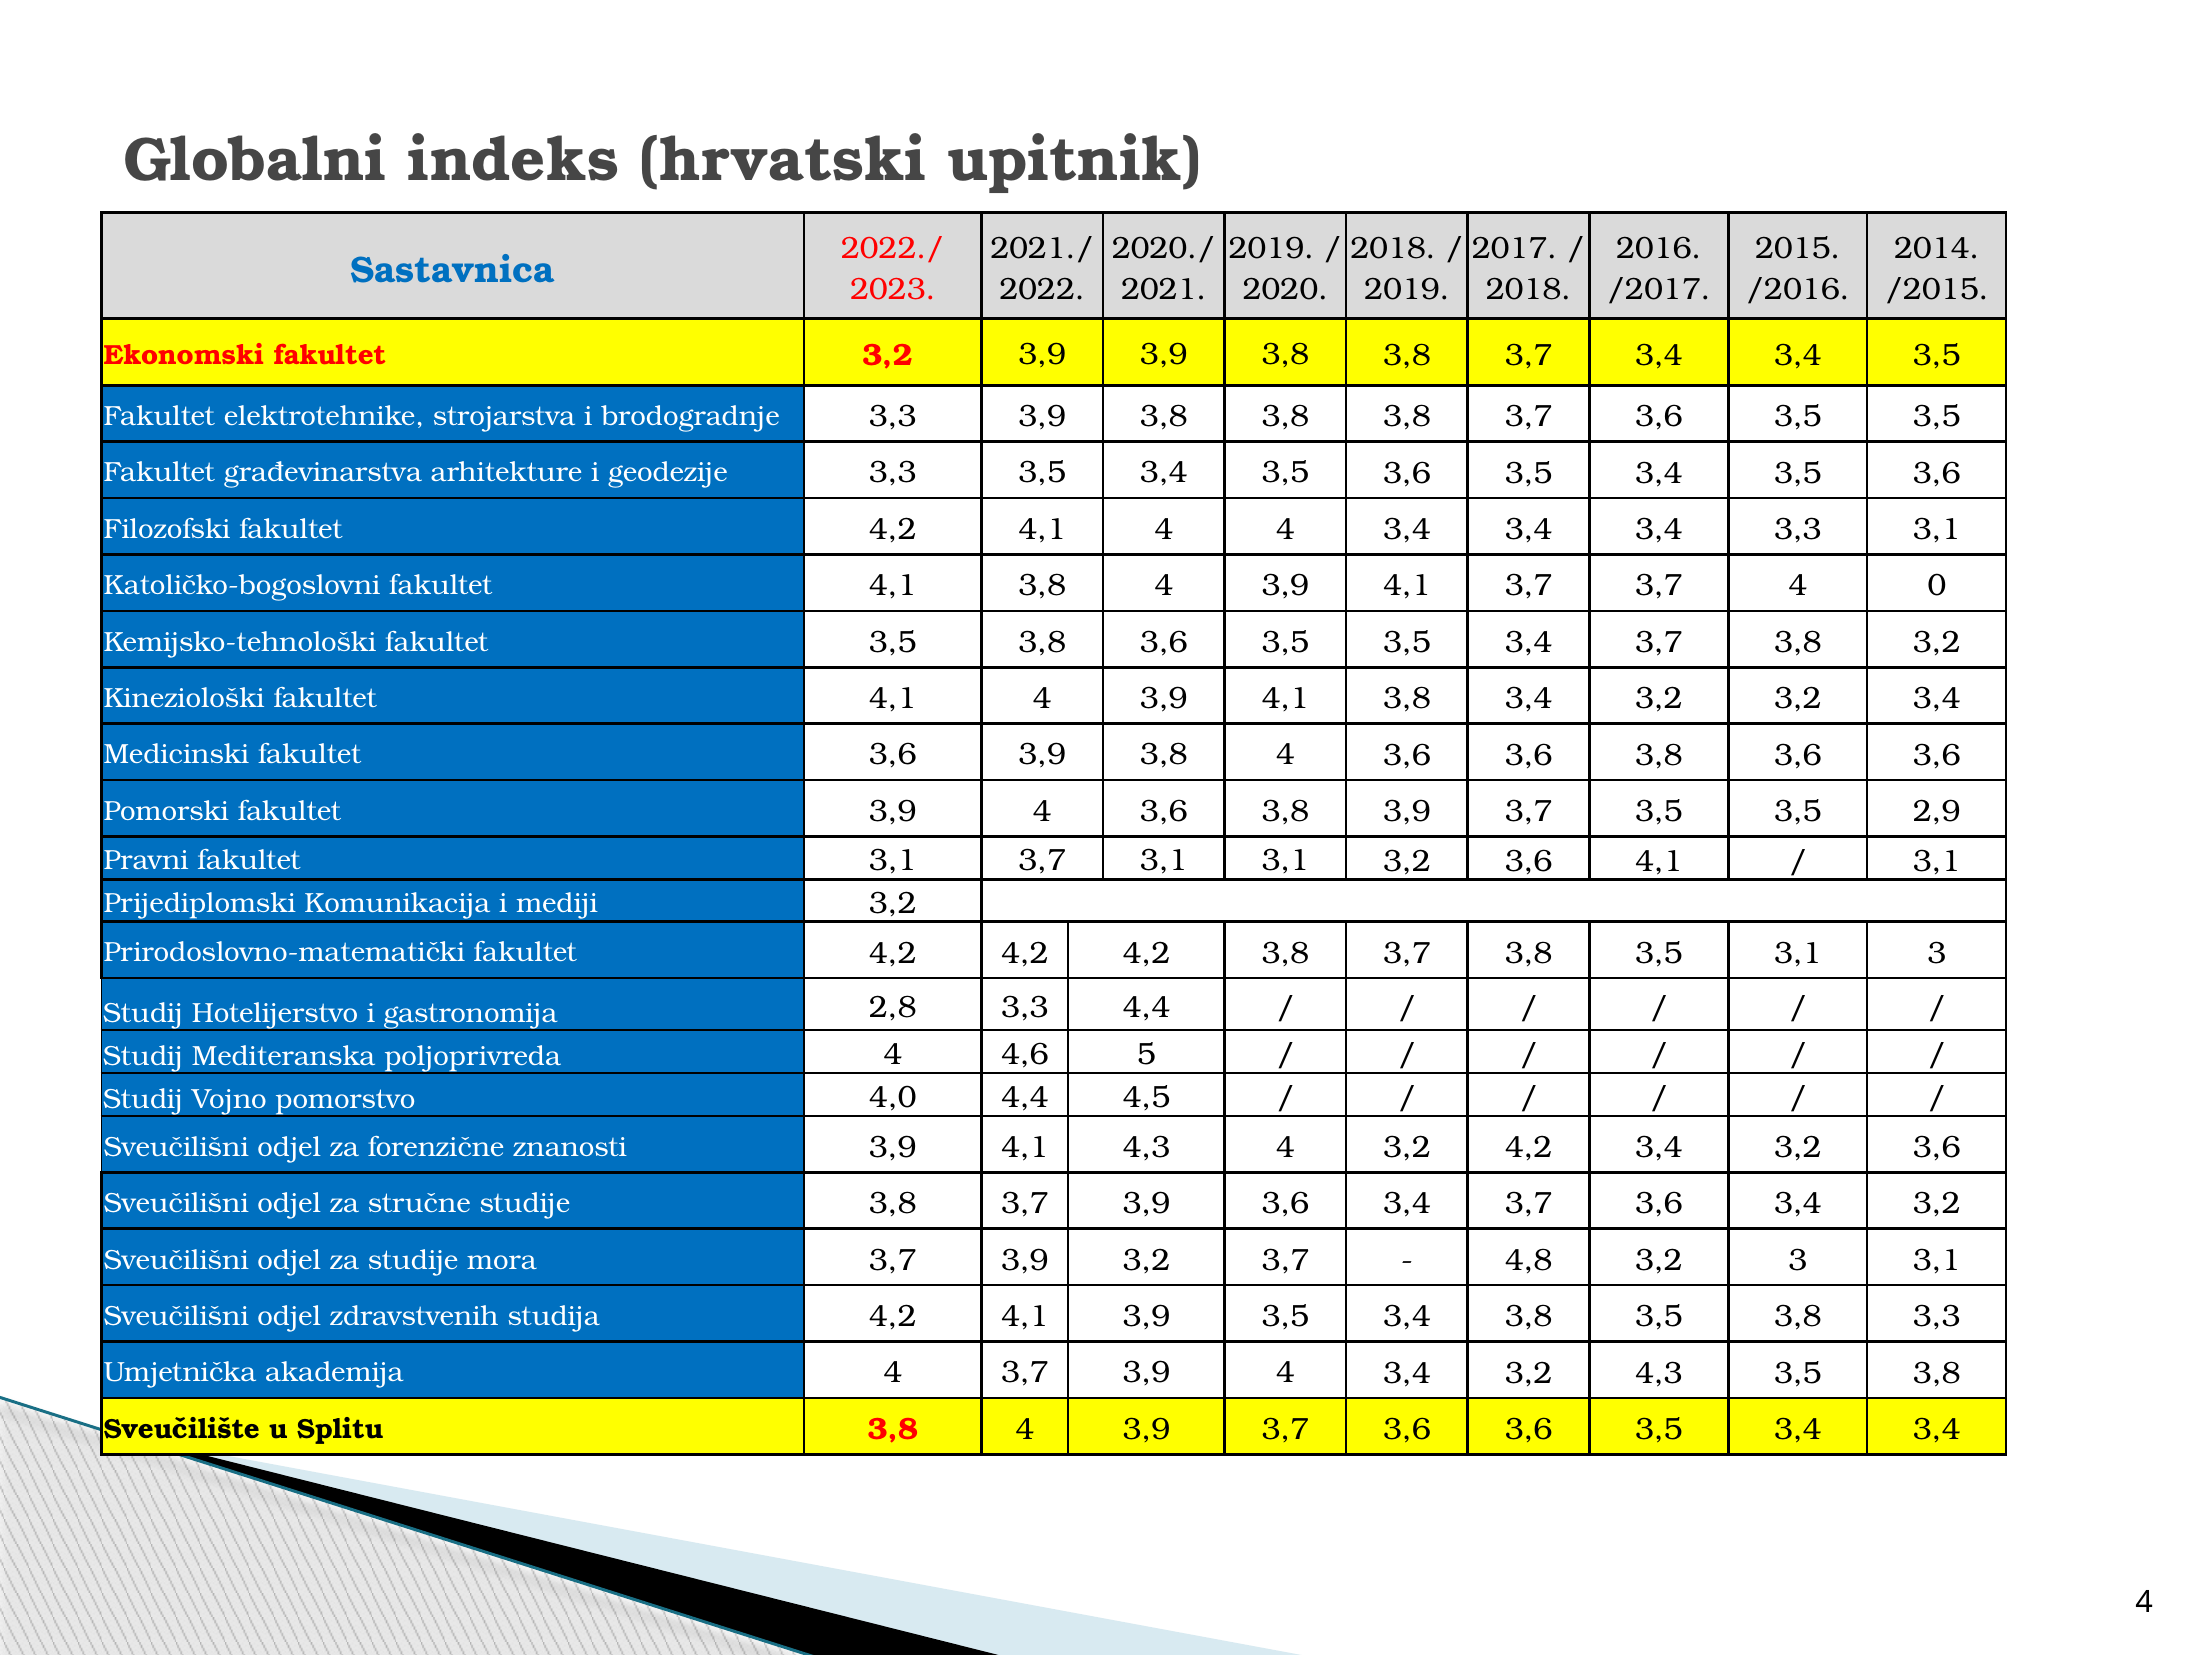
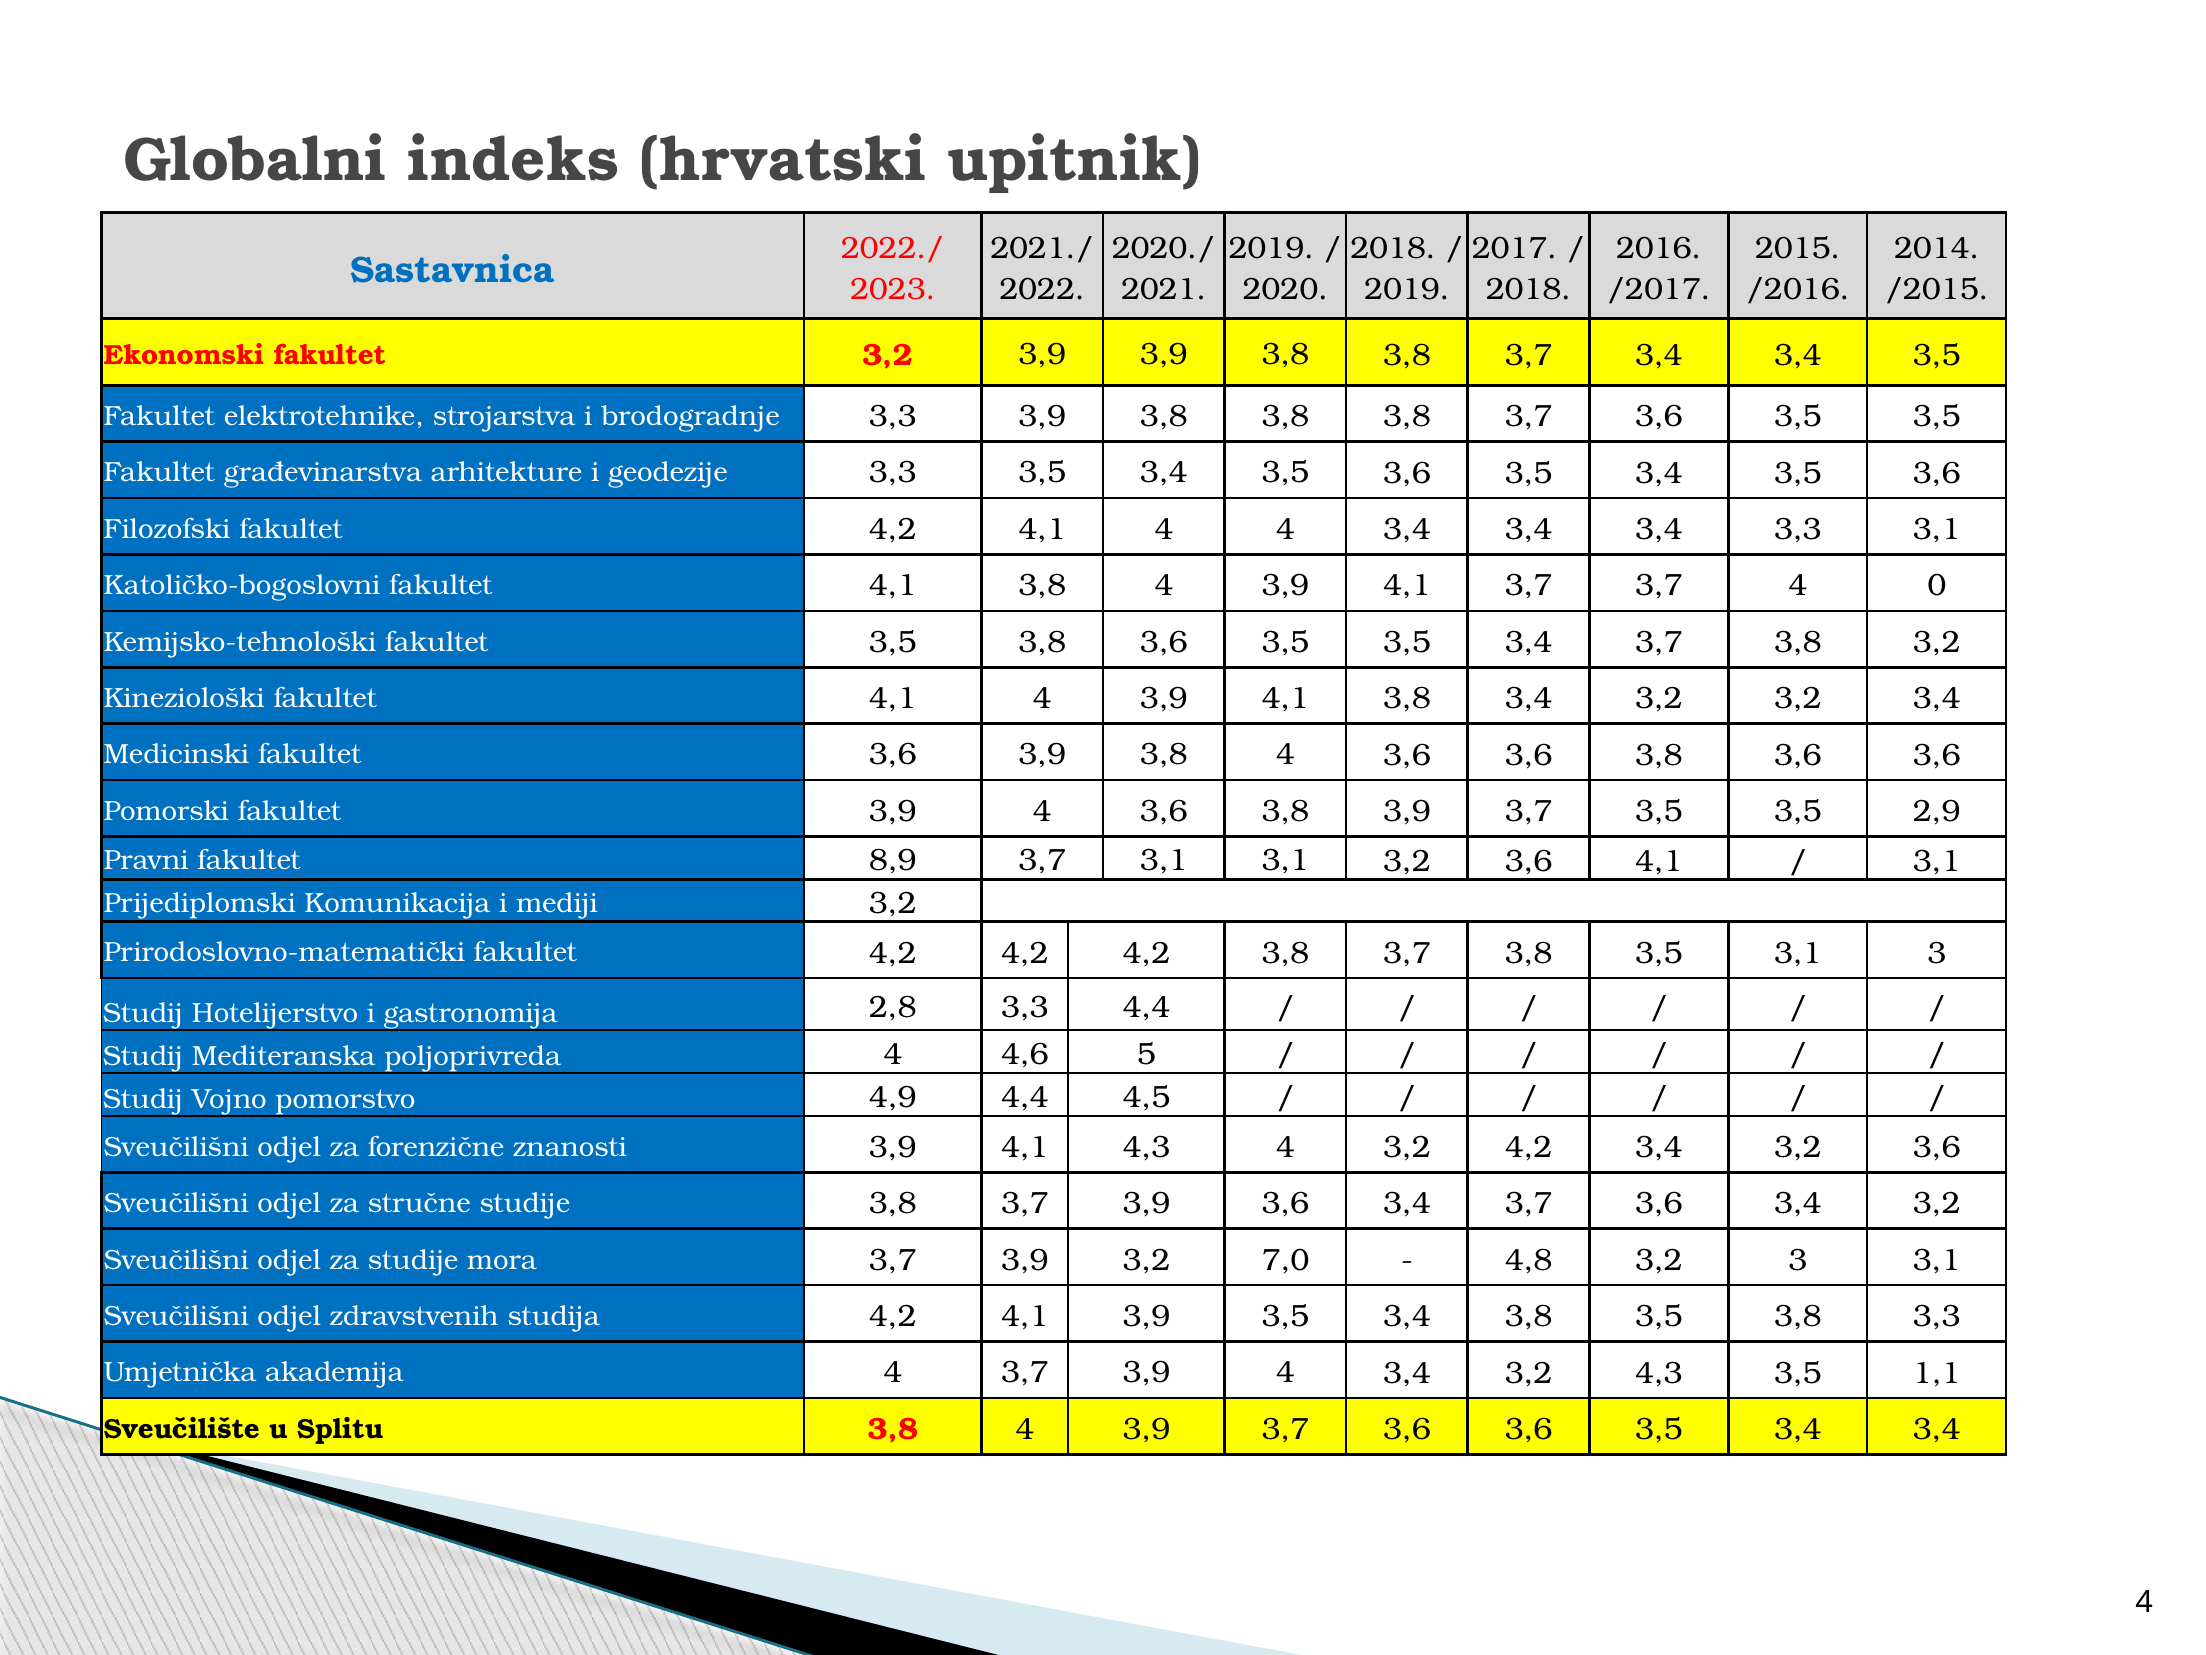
fakultet 3,1: 3,1 -> 8,9 (893, 861)
4,0: 4,0 -> 4,9 (893, 1097)
3,2 3,7: 3,7 -> 7,0 (1285, 1260)
4,3 3,5 3,8: 3,8 -> 1,1 (1937, 1373)
